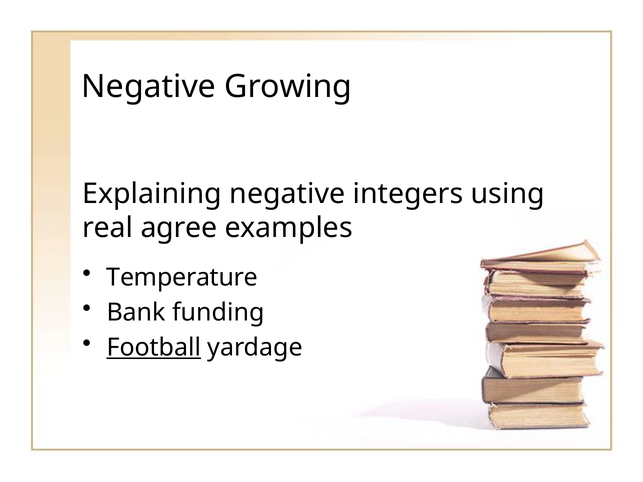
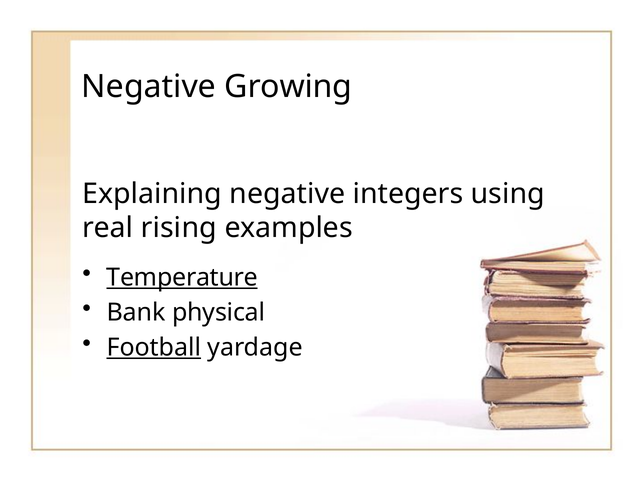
agree: agree -> rising (179, 228)
Temperature underline: none -> present (182, 278)
funding: funding -> physical (219, 313)
